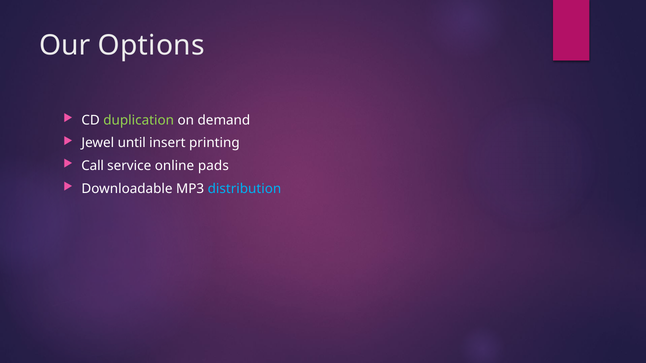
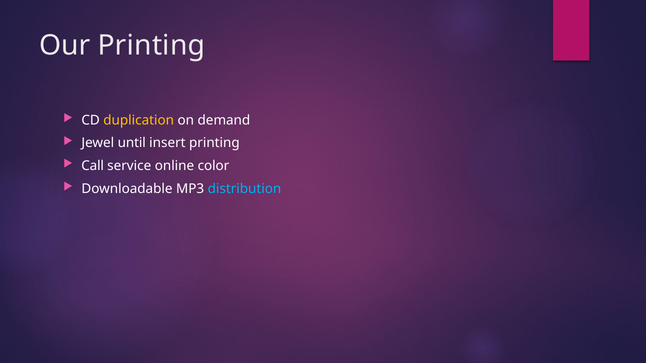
Our Options: Options -> Printing (151, 45)
duplication colour: light green -> yellow (139, 120)
pads: pads -> color (213, 166)
